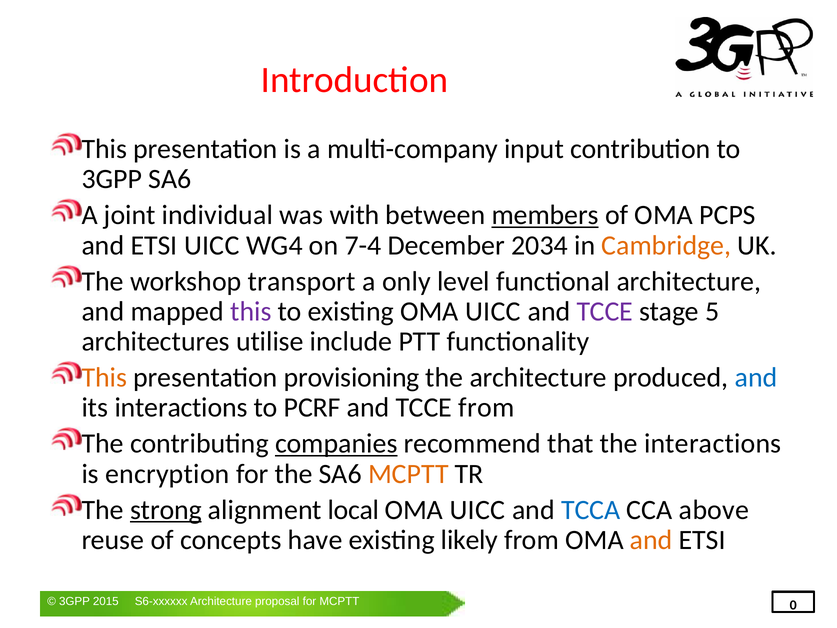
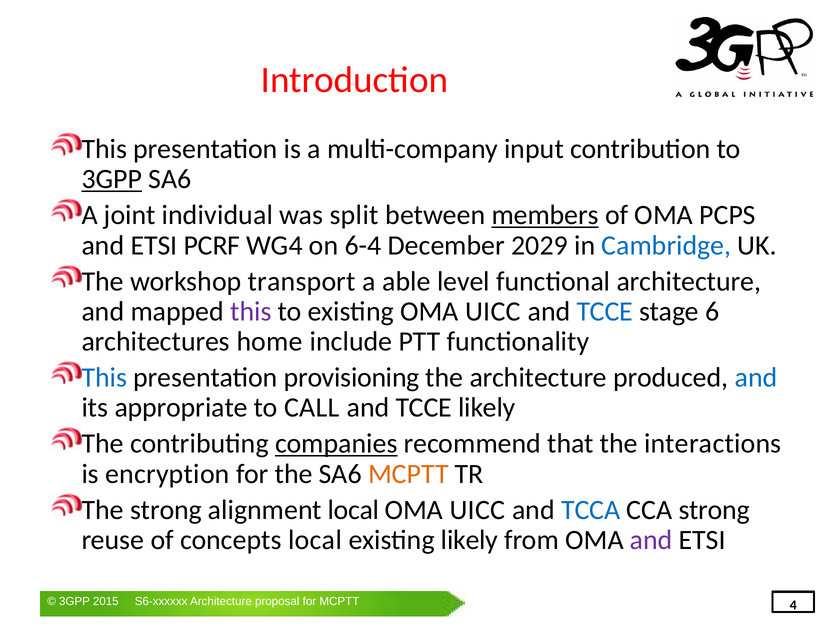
3GPP underline: none -> present (112, 179)
with: with -> split (354, 215)
ETSI UICC: UICC -> PCRF (212, 245)
7-4: 7-4 -> 6-4 (363, 245)
2034: 2034 -> 2029 (540, 245)
Cambridge colour: orange -> blue (666, 245)
only: only -> able (406, 281)
TCCE colour: purple -> blue (605, 311)
5: 5 -> 6 (712, 311)
utilise: utilise -> home (270, 341)
This colour: orange -> blue (104, 377)
its interactions: interactions -> appropriate (181, 408)
PCRF: PCRF -> CALL (312, 408)
TCCE from: from -> likely (487, 408)
strong underline: present -> none (166, 510)
CCA above: above -> strong (714, 510)
concepts have: have -> local (315, 540)
and colour: orange -> purple (651, 540)
0: 0 -> 4 (793, 605)
